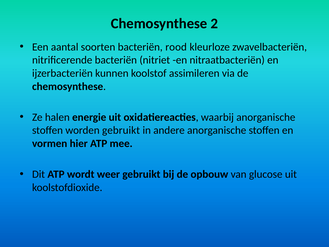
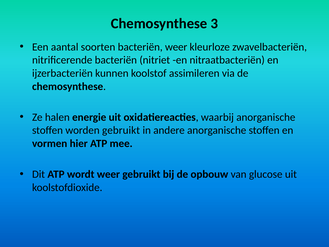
2: 2 -> 3 (214, 24)
bacteriën rood: rood -> weer (176, 47)
